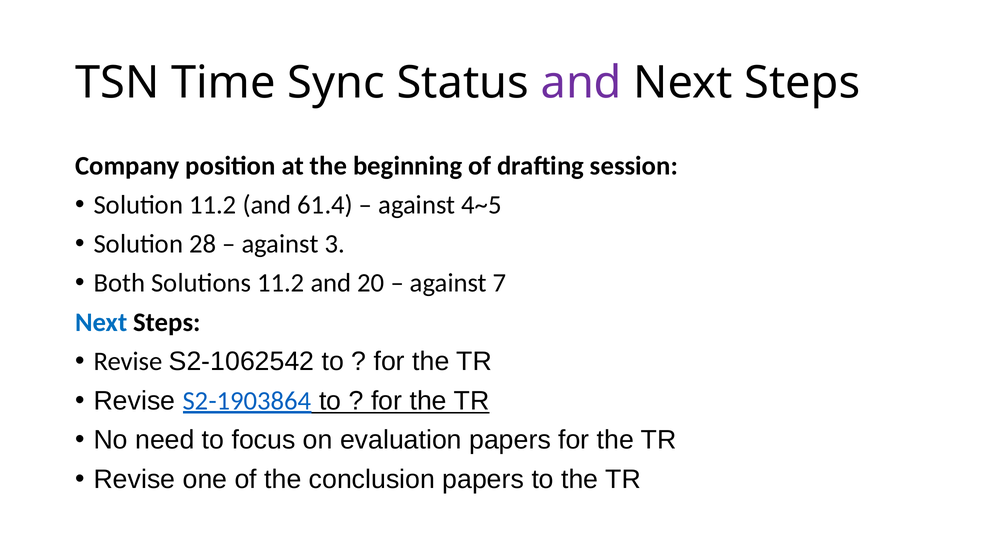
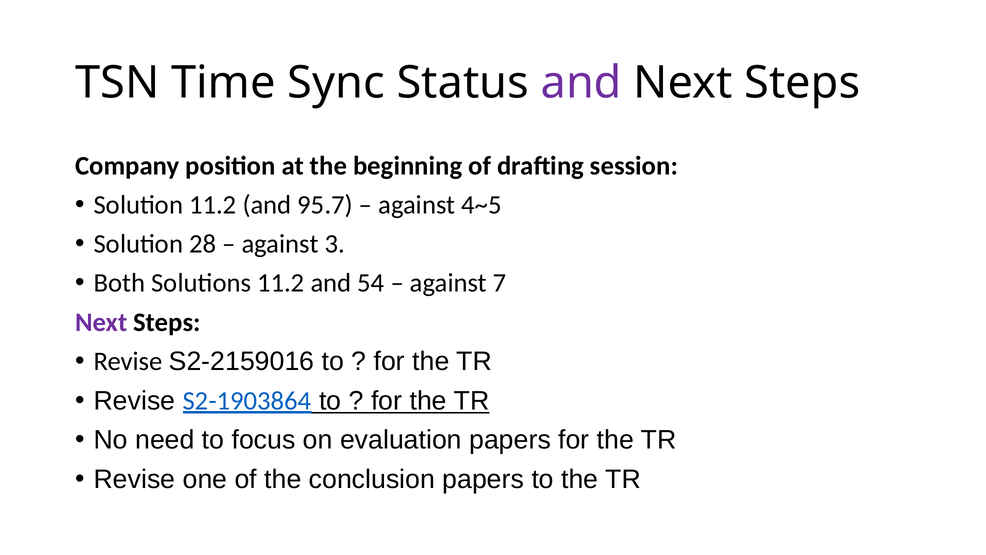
61.4: 61.4 -> 95.7 (325, 205)
20: 20 -> 54 (371, 283)
Next colour: blue -> purple (101, 322)
S2-1062542: S2-1062542 -> S2-2159016 (242, 361)
